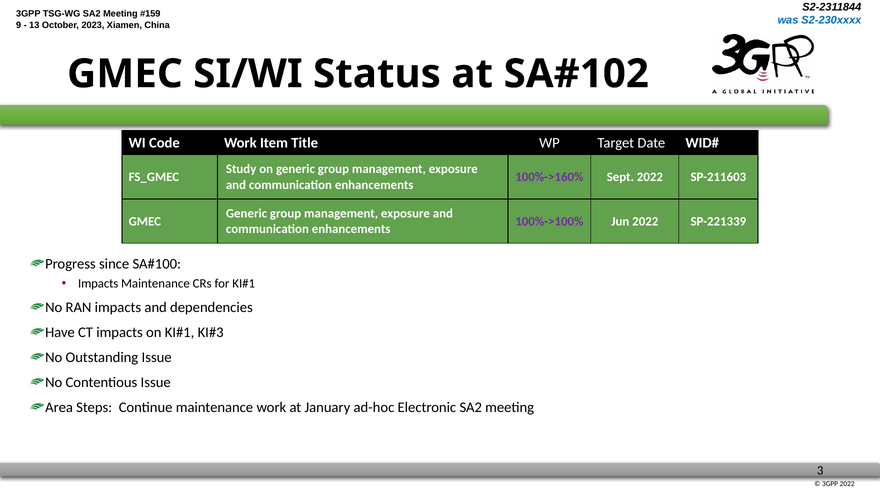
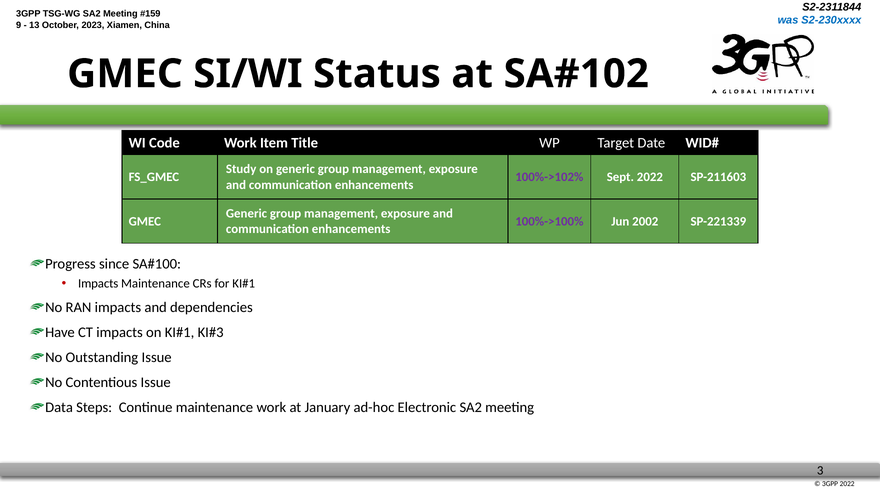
100%->160%: 100%->160% -> 100%->102% (549, 177)
Jun 2022: 2022 -> 2002 (645, 221)
Area: Area -> Data (59, 408)
